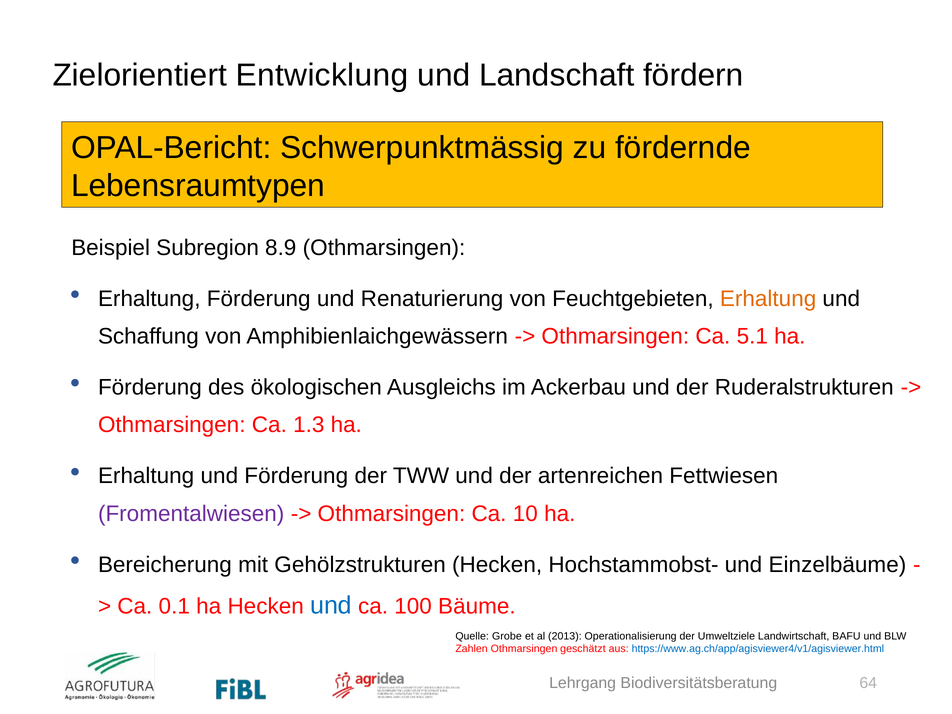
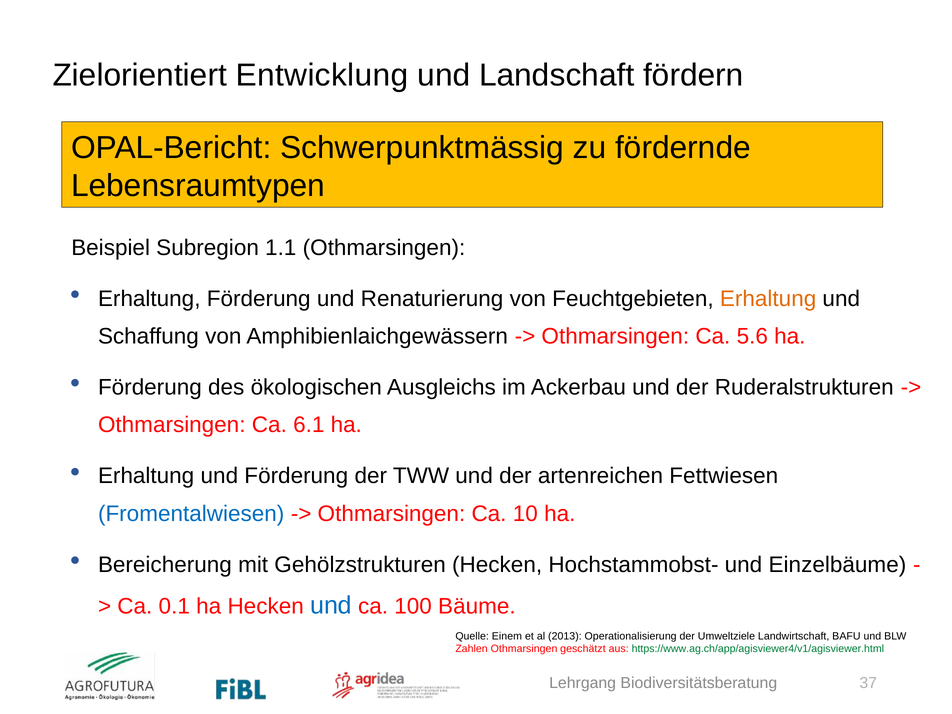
8.9: 8.9 -> 1.1 (281, 248)
5.1: 5.1 -> 5.6 (752, 336)
1.3: 1.3 -> 6.1 (309, 425)
Fromentalwiesen colour: purple -> blue (191, 514)
Grobe: Grobe -> Einem (507, 636)
https://www.ag.ch/app/agisviewer4/v1/agisviewer.html colour: blue -> green (758, 649)
64: 64 -> 37 (868, 683)
